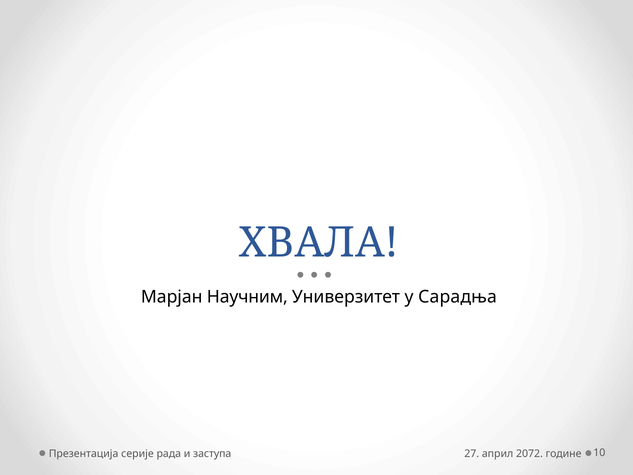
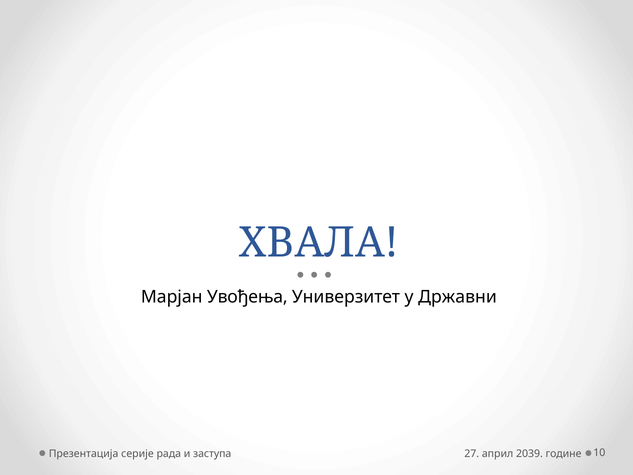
Научним: Научним -> Увођења (247, 297)
Сарадња: Сарадња -> Државни (458, 297)
2072: 2072 -> 2039 (529, 453)
